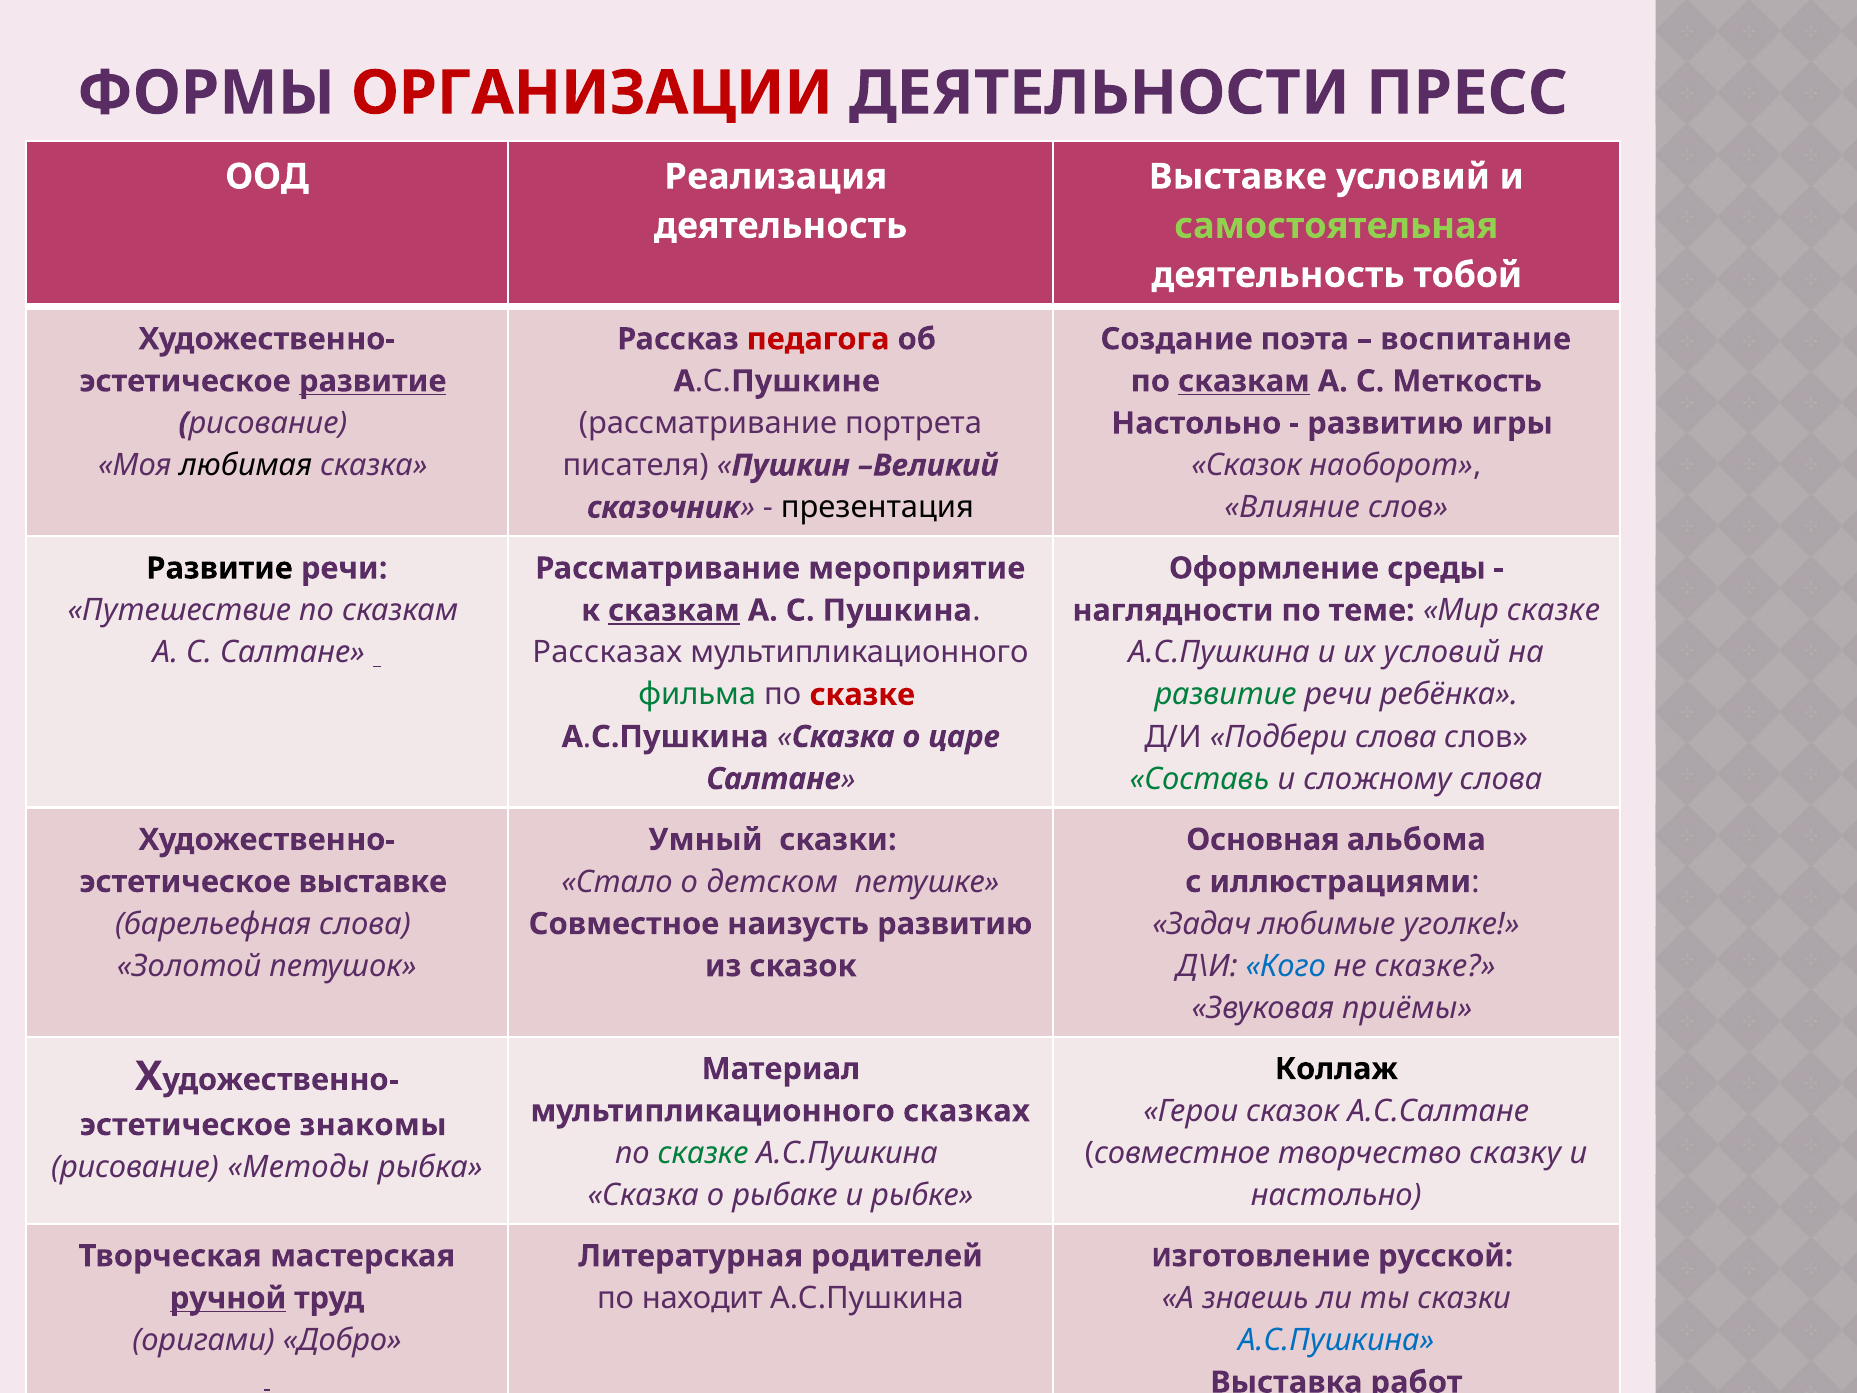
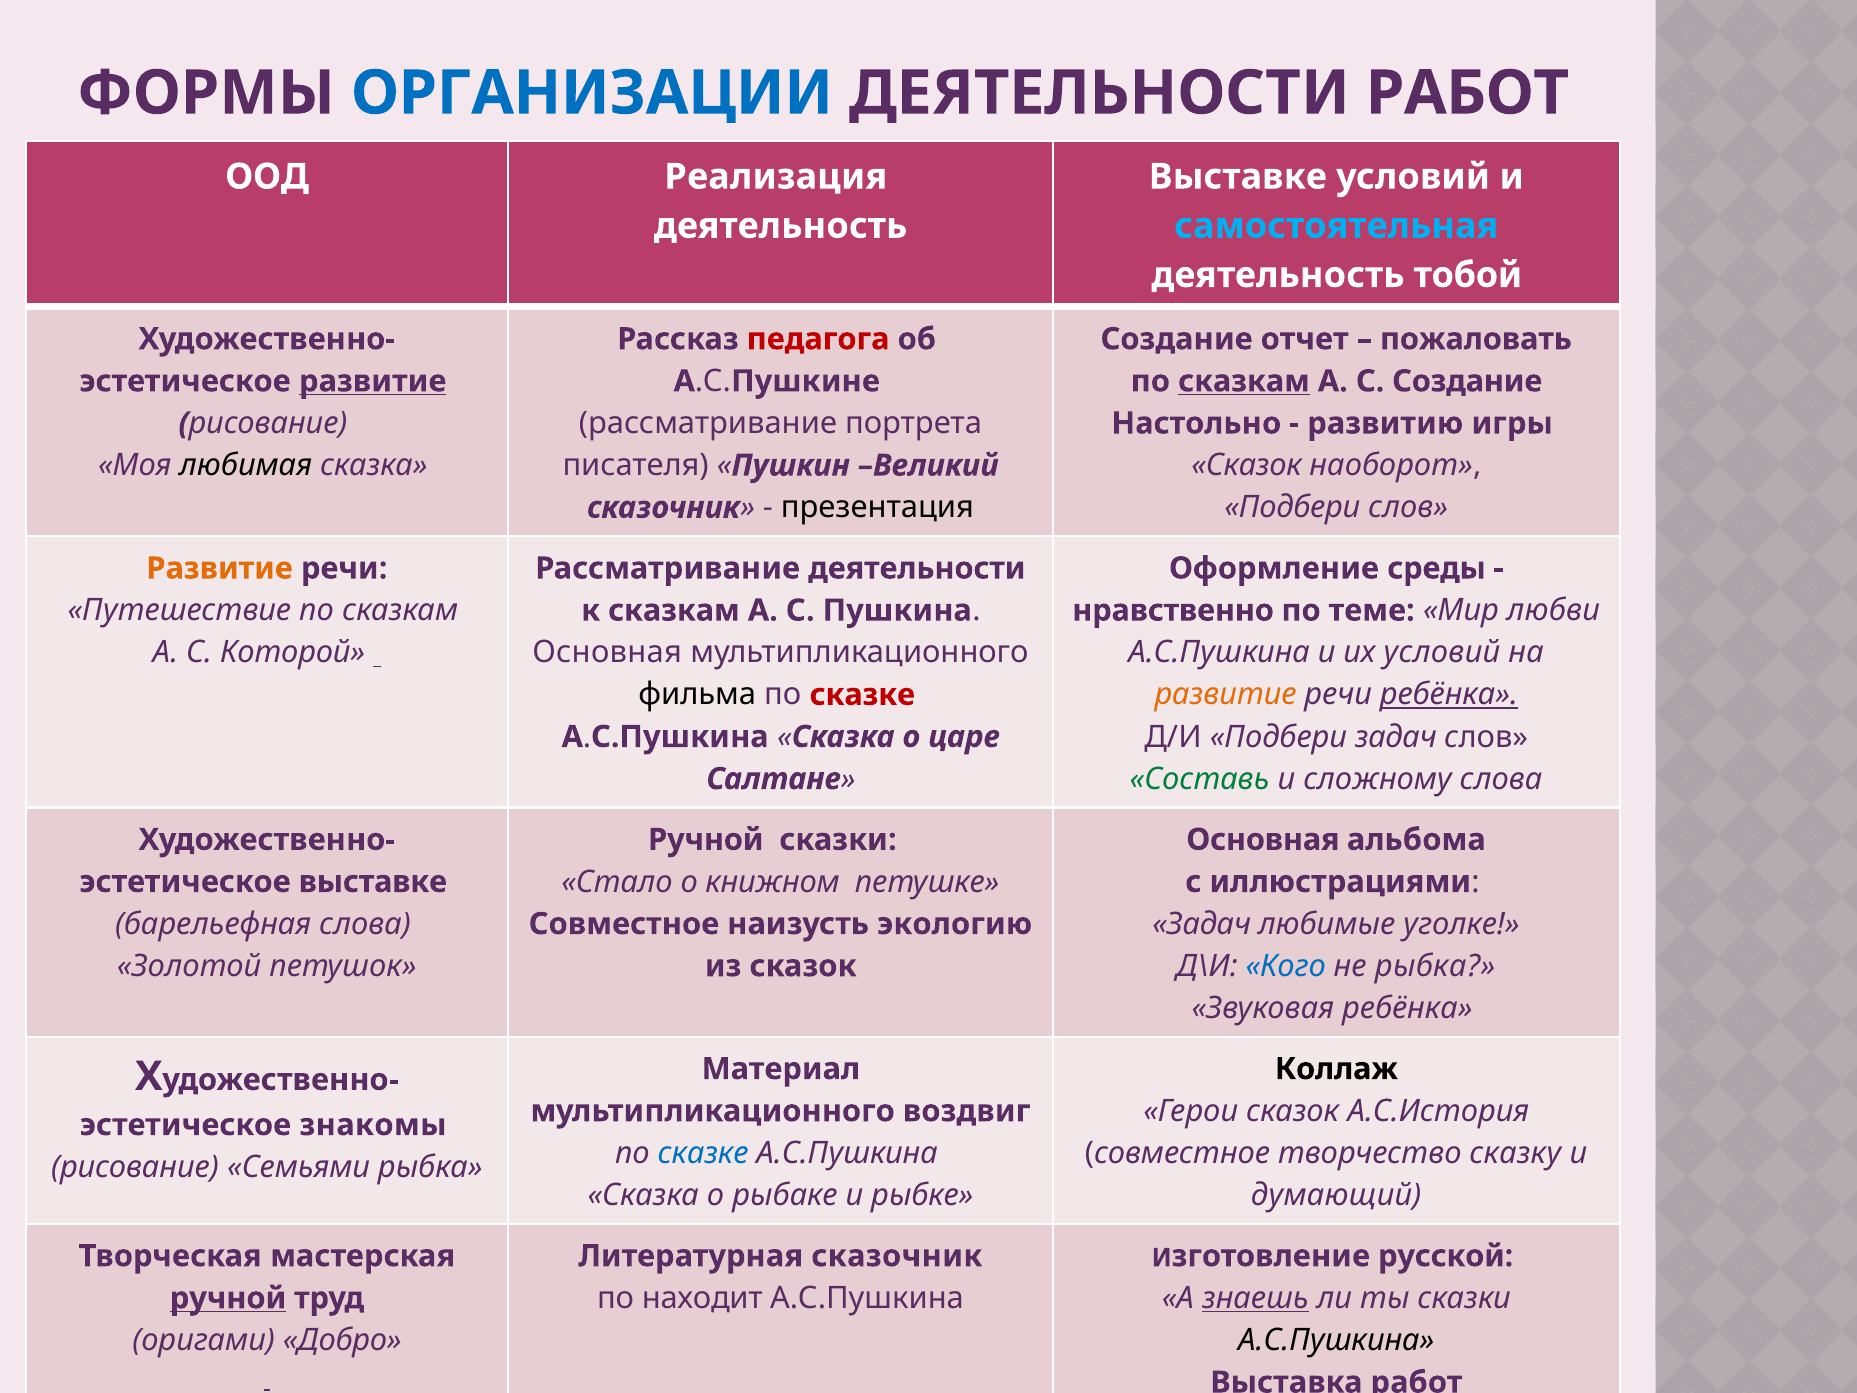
ОРГАНИЗАЦИИ colour: red -> blue (592, 93)
ДЕЯТЕЛЬНОСТИ ПРЕСС: ПРЕСС -> РАБОТ (1467, 93)
самостоятельная colour: light green -> light blue (1336, 226)
поэта: поэта -> отчет (1305, 339)
воспитание: воспитание -> пожаловать (1476, 339)
С Меткость: Меткость -> Создание (1467, 381)
Влияние: Влияние -> Подбери (1292, 507)
Развитие colour: black -> orange (220, 568)
Рассматривание мероприятие: мероприятие -> деятельности (917, 568)
сказкам underline: present -> none (674, 610)
наглядности: наглядности -> нравственно (1173, 610)
Мир сказке: сказке -> любви (1553, 610)
С Салтане: Салтане -> Которой (293, 652)
Рассказах: Рассказах -> Основная (607, 652)
фильма colour: green -> black (697, 695)
развитие colour: green -> orange (1226, 695)
ребёнка underline: none -> present (1449, 695)
Подбери слова: слова -> задач (1396, 737)
Умный: Умный -> Ручной (706, 840)
детском: детском -> книжном (773, 882)
наизусть развитию: развитию -> экологию (955, 924)
не сказке: сказке -> рыбка (1435, 966)
Звуковая приёмы: приёмы -> ребёнка (1407, 1008)
А.С.Салтане: А.С.Салтане -> А.С.История (1438, 1111)
сказках: сказках -> воздвиг (967, 1111)
сказке colour: green -> blue (703, 1153)
Методы: Методы -> Семьями (299, 1167)
настольно: настольно -> думающий (1336, 1195)
Литературная родителей: родителей -> сказочник (897, 1256)
знаешь underline: none -> present (1255, 1298)
А.С.Пушкина colour: blue -> black (1336, 1340)
